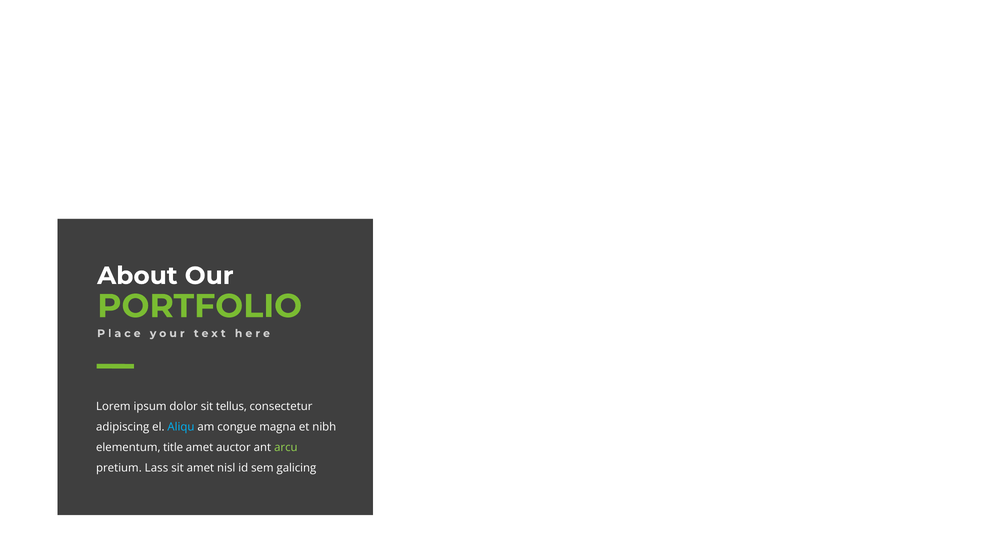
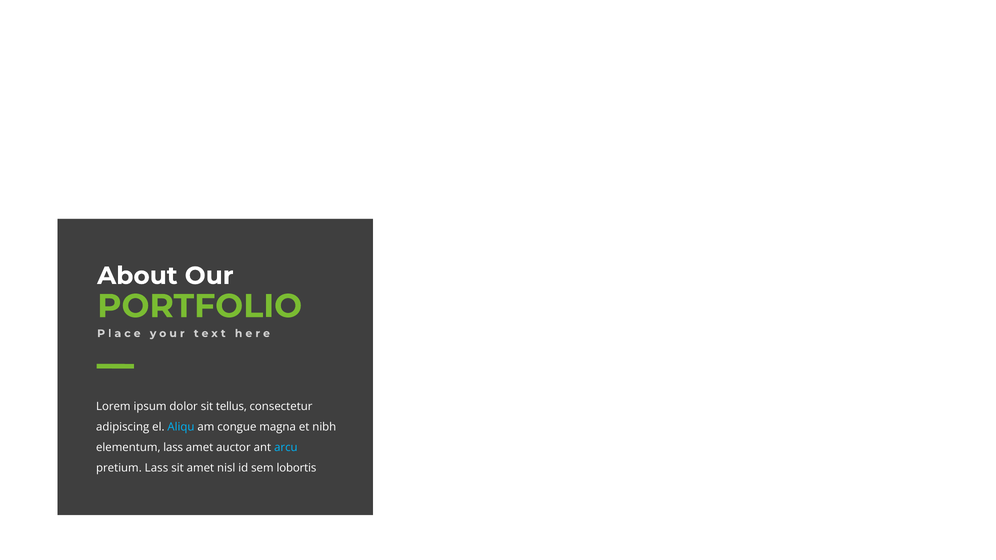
elementum title: title -> lass (173, 448)
arcu colour: light green -> light blue (286, 448)
galicing: galicing -> lobortis (296, 468)
